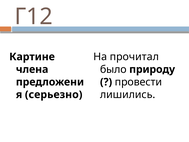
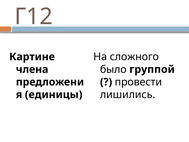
прочитал: прочитал -> сложного (134, 57)
природу: природу -> группой (152, 69)
серьезно: серьезно -> единицы (54, 94)
